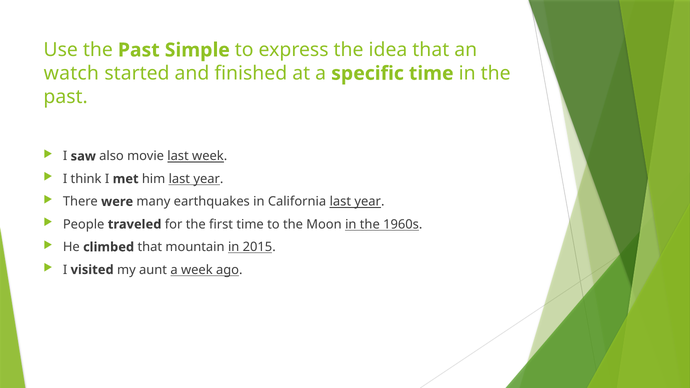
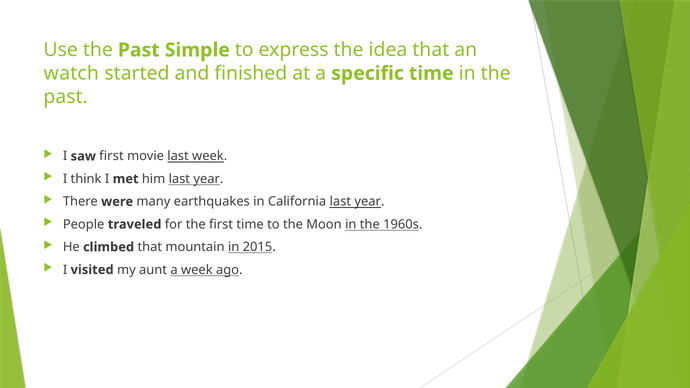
saw also: also -> first (111, 156)
